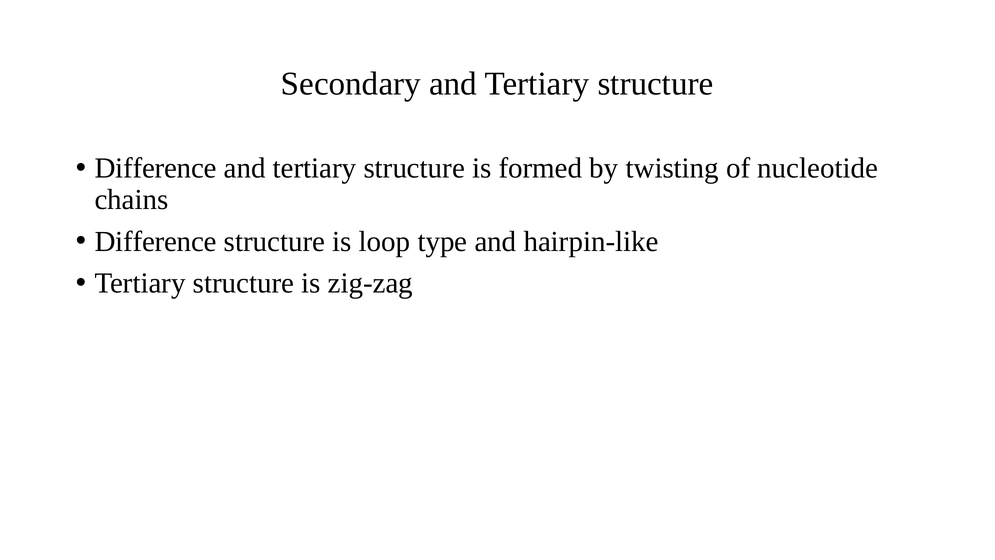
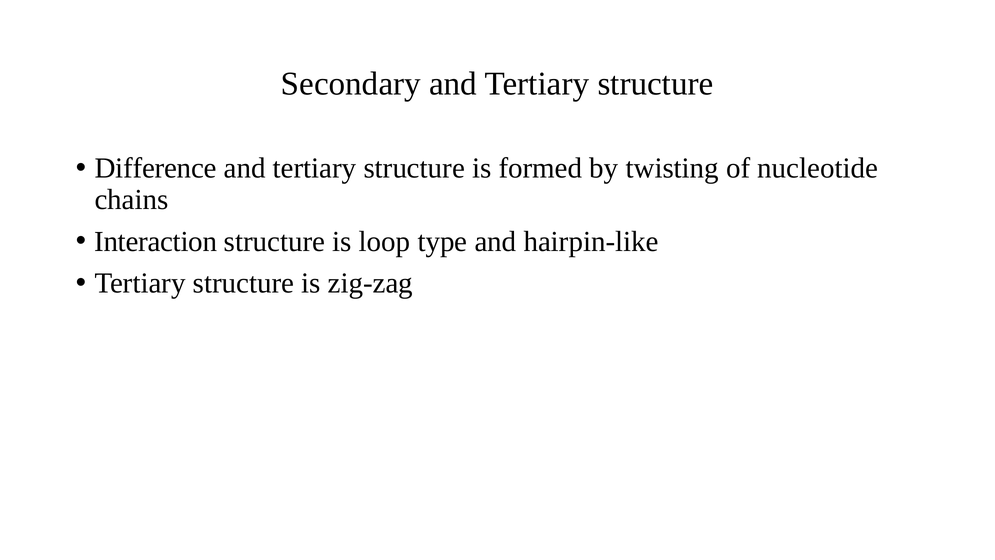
Difference: Difference -> Interaction (156, 241)
